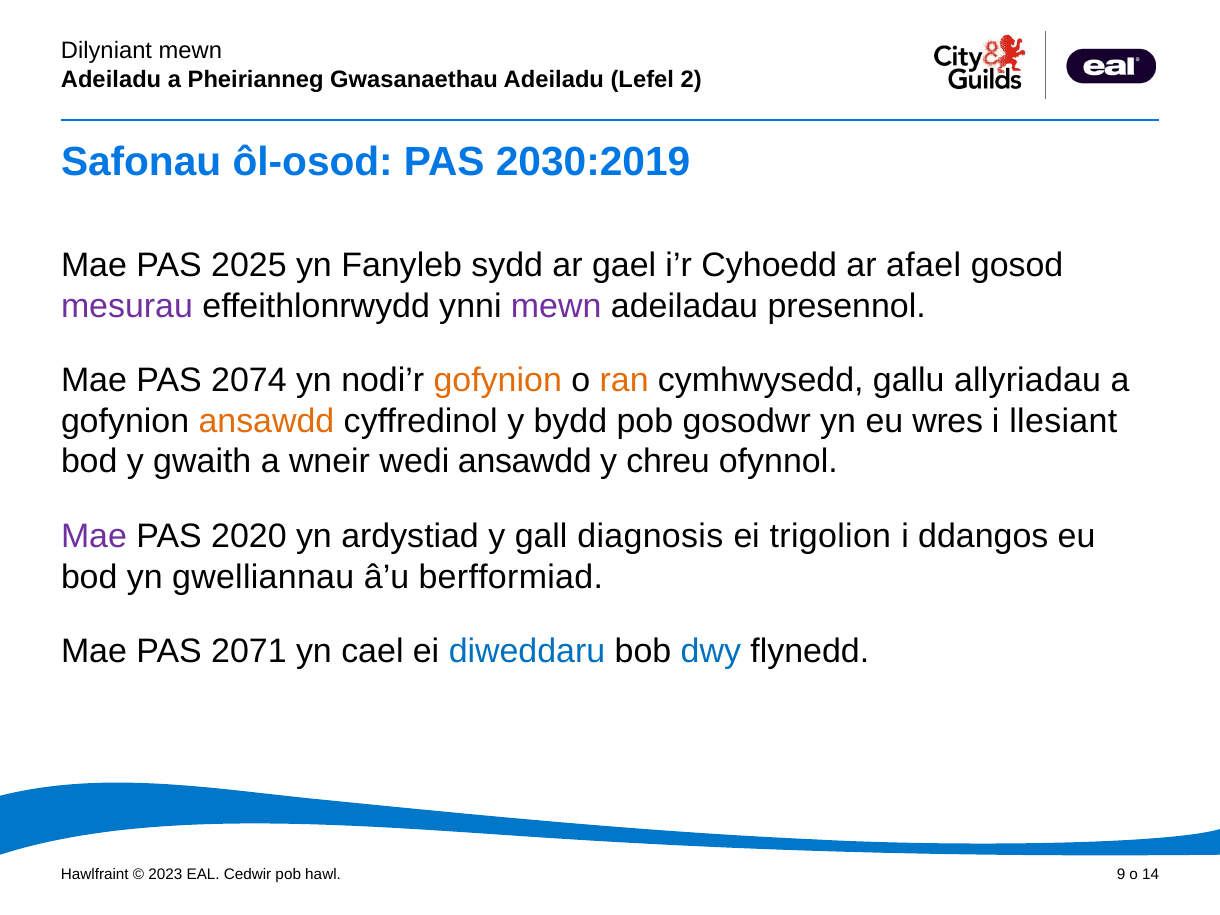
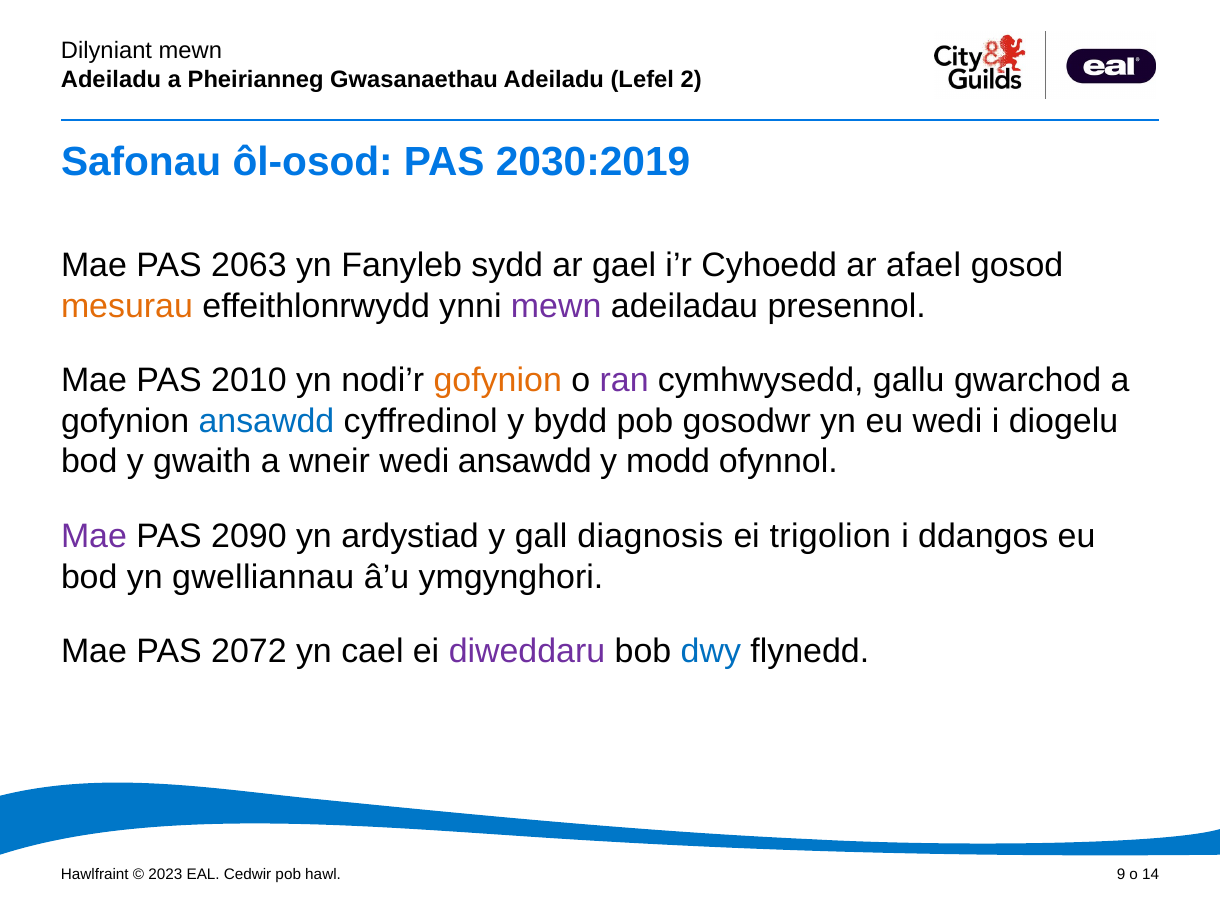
2025: 2025 -> 2063 (249, 265)
mesurau colour: purple -> orange (127, 306)
2074: 2074 -> 2010 (249, 380)
ran colour: orange -> purple (624, 380)
allyriadau: allyriadau -> gwarchod (1028, 380)
ansawdd colour: orange -> blue (266, 421)
eu wres: wres -> wedi (948, 421)
llesiant: llesiant -> diogelu (1063, 421)
chreu: chreu -> modd (668, 462)
2020: 2020 -> 2090 (249, 536)
berfformiad: berfformiad -> ymgynghori (511, 577)
2071: 2071 -> 2072 (249, 652)
diweddaru colour: blue -> purple (527, 652)
